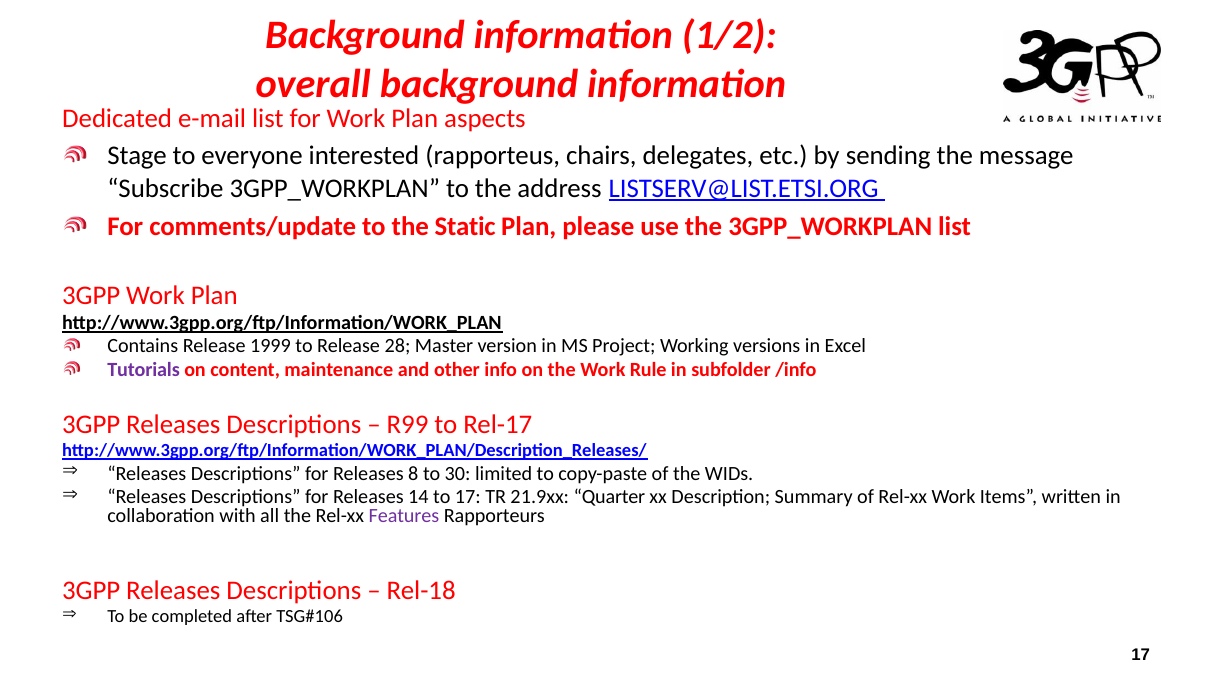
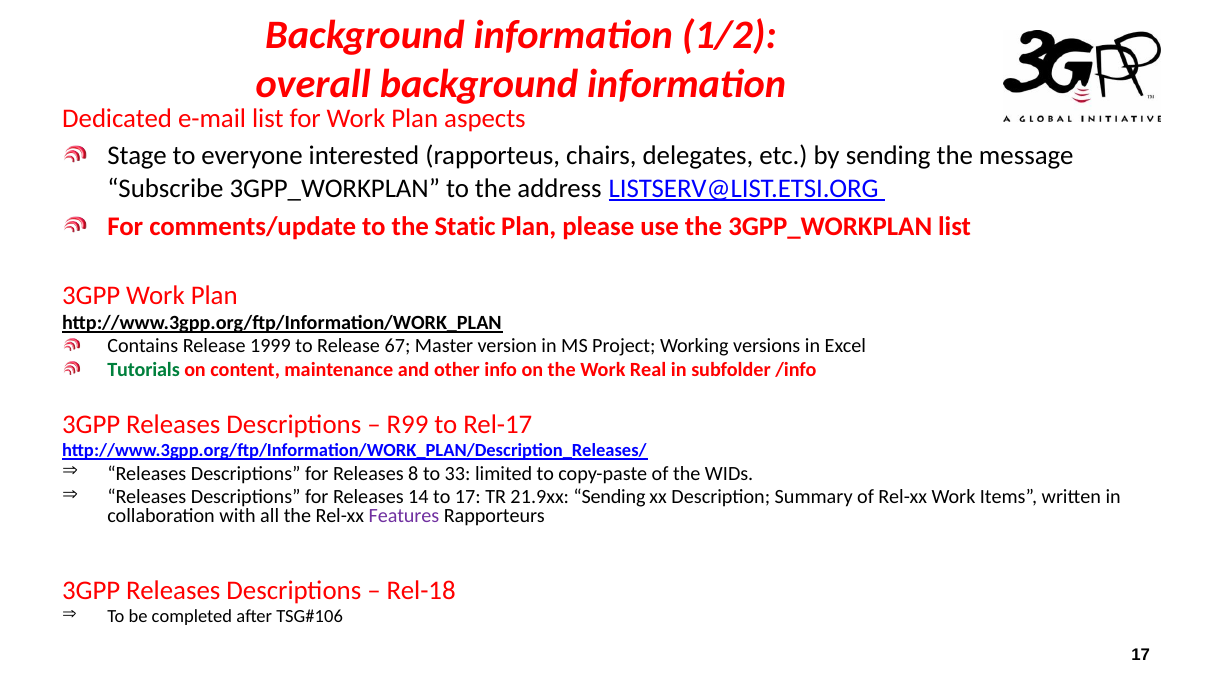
28: 28 -> 67 (398, 346)
Tutorials colour: purple -> green (144, 370)
Rule: Rule -> Real (648, 370)
30: 30 -> 33 (458, 474)
21.9xx Quarter: Quarter -> Sending (609, 497)
